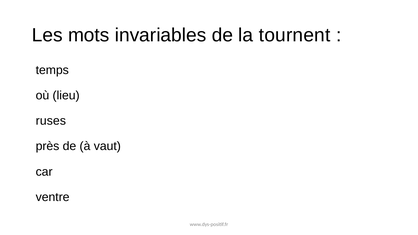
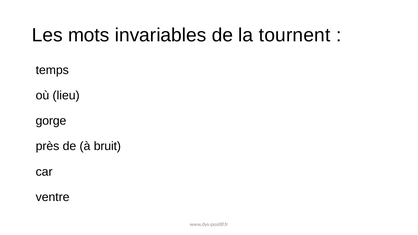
ruses: ruses -> gorge (51, 121)
vaut: vaut -> bruit (107, 146)
